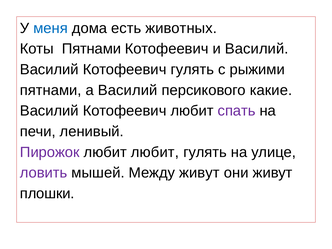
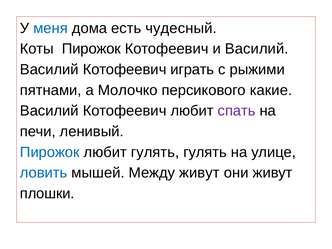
животных: животных -> чудесный (181, 28)
Коты Пятнами: Пятнами -> Пирожок (91, 49)
Котофеевич гулять: гулять -> играть (192, 69)
а Василий: Василий -> Молочко (128, 90)
Пирожок colour: purple -> blue (50, 152)
любит любит: любит -> гулять (155, 152)
ловить colour: purple -> blue (44, 173)
